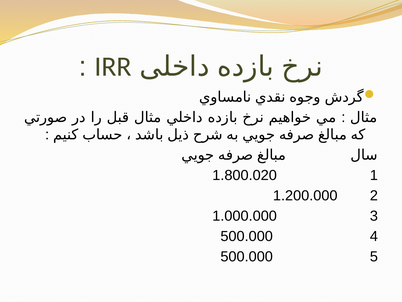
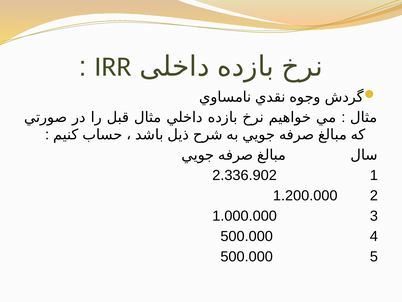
1.800.020: 1.800.020 -> 2.336.902 (245, 175)
